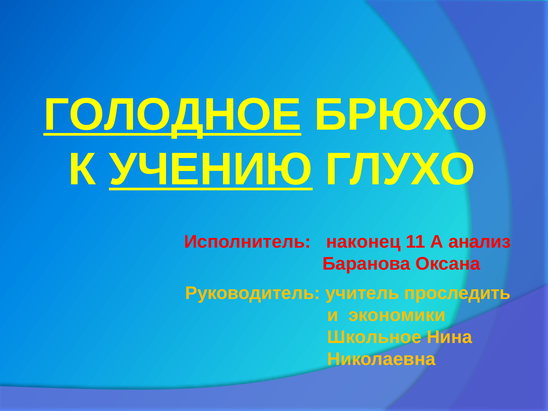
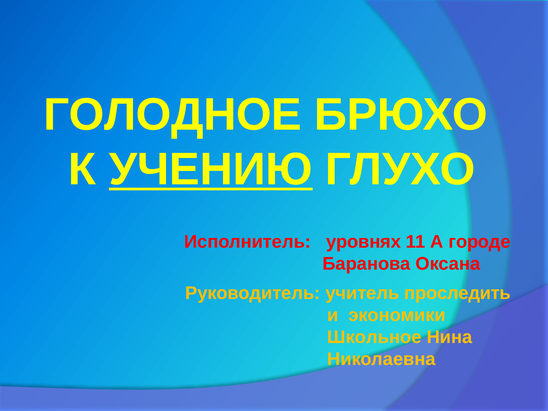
ГОЛОДНОЕ underline: present -> none (173, 115)
наконец: наконец -> уровнях (364, 242)
анализ: анализ -> городе (480, 242)
